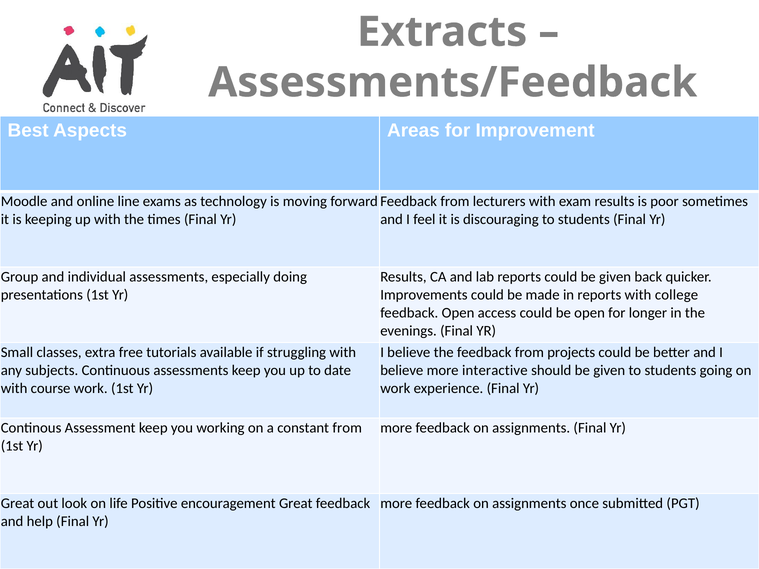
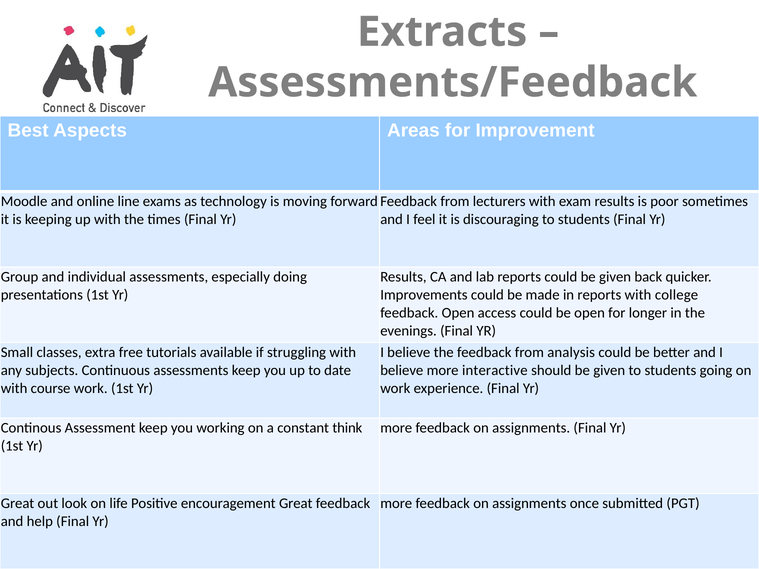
projects: projects -> analysis (571, 353)
constant from: from -> think (347, 428)
